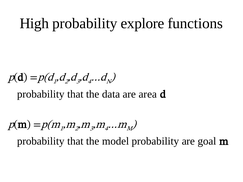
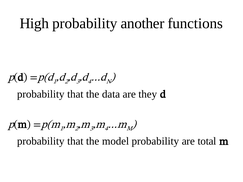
explore: explore -> another (143, 24)
area: area -> they (148, 94)
goal: goal -> total (207, 141)
